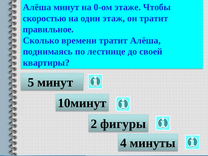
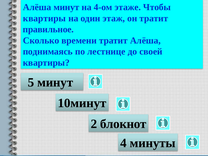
0-ом: 0-ом -> 4-ом (103, 7)
скоростью: скоростью -> квартиры (44, 18)
фигуры: фигуры -> блокнот (123, 124)
